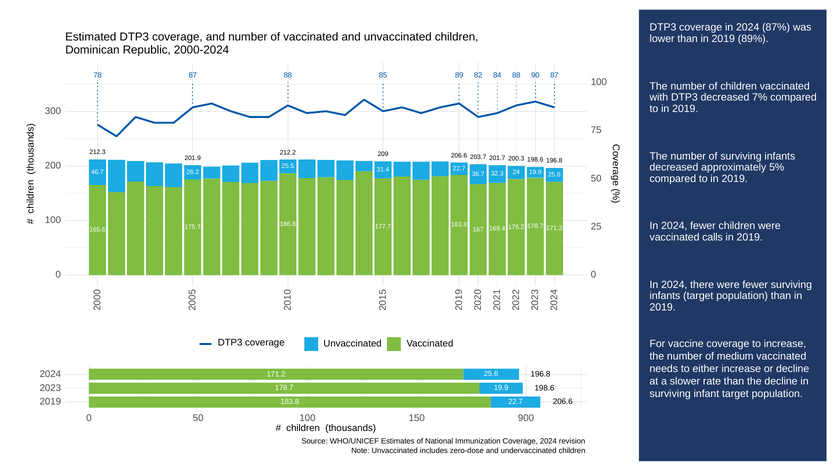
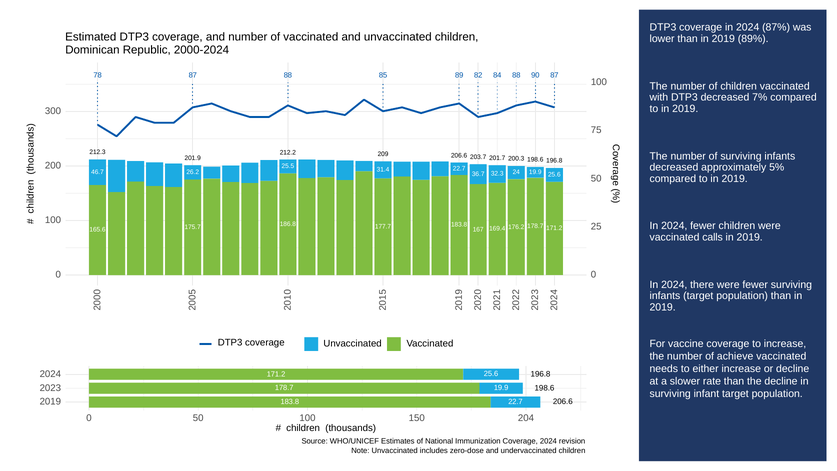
medium: medium -> achieve (735, 356)
900: 900 -> 204 (526, 418)
